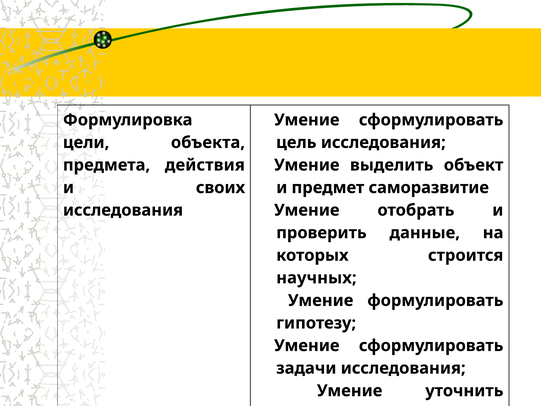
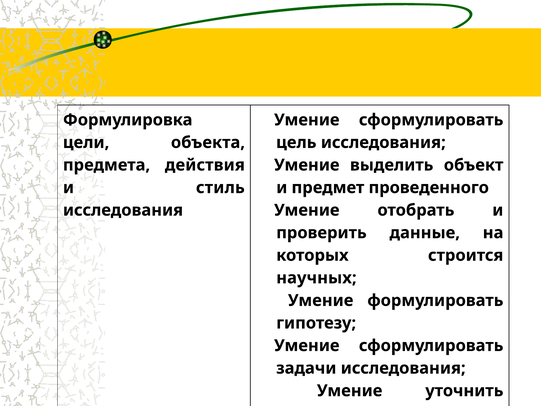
своих: своих -> стиль (220, 188)
саморазвитие: саморазвитие -> проведенного (429, 188)
